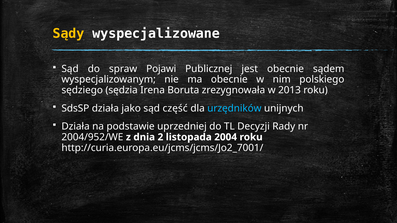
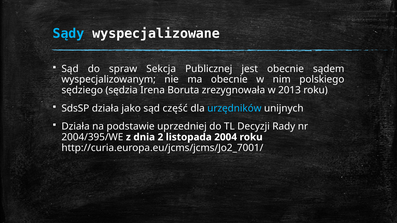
Sądy colour: yellow -> light blue (68, 33)
Pojawi: Pojawi -> Sekcja (161, 69)
2004/952/WE: 2004/952/WE -> 2004/395/WE (92, 137)
